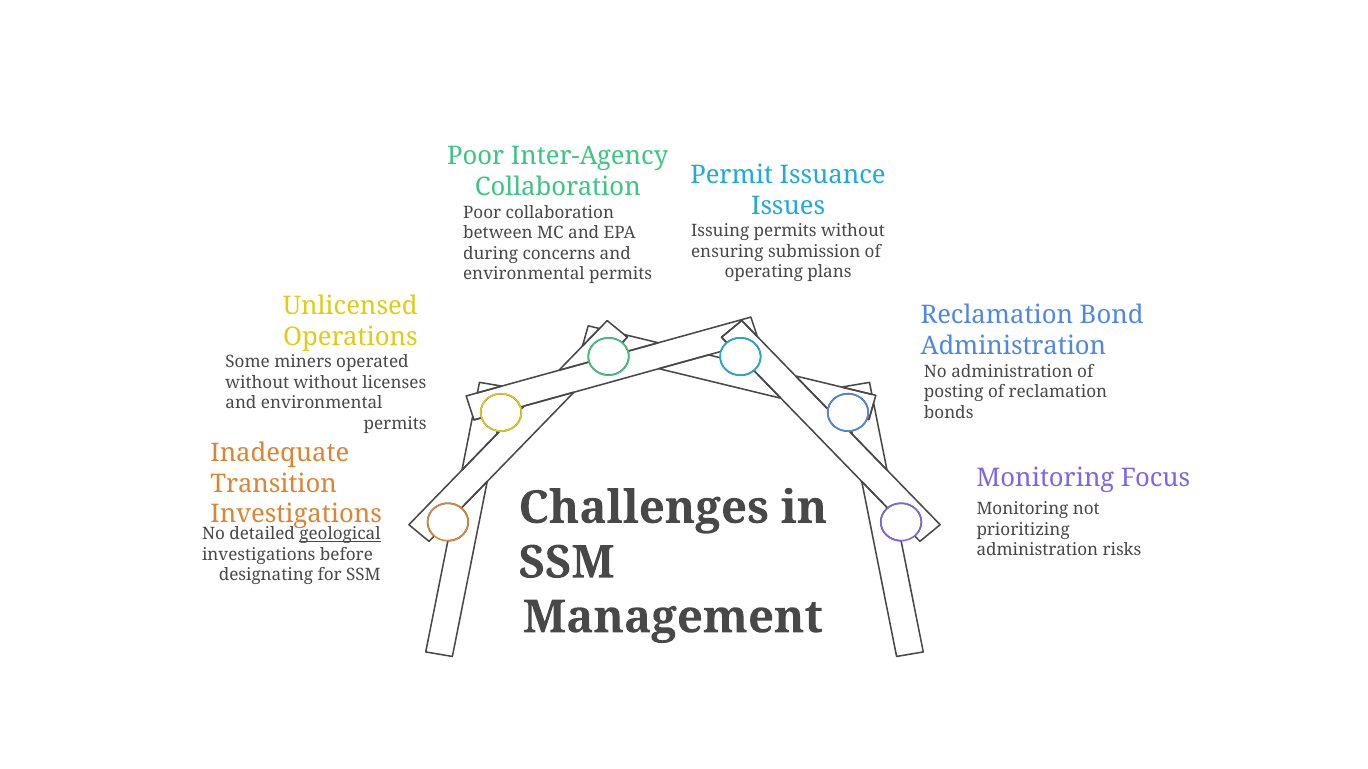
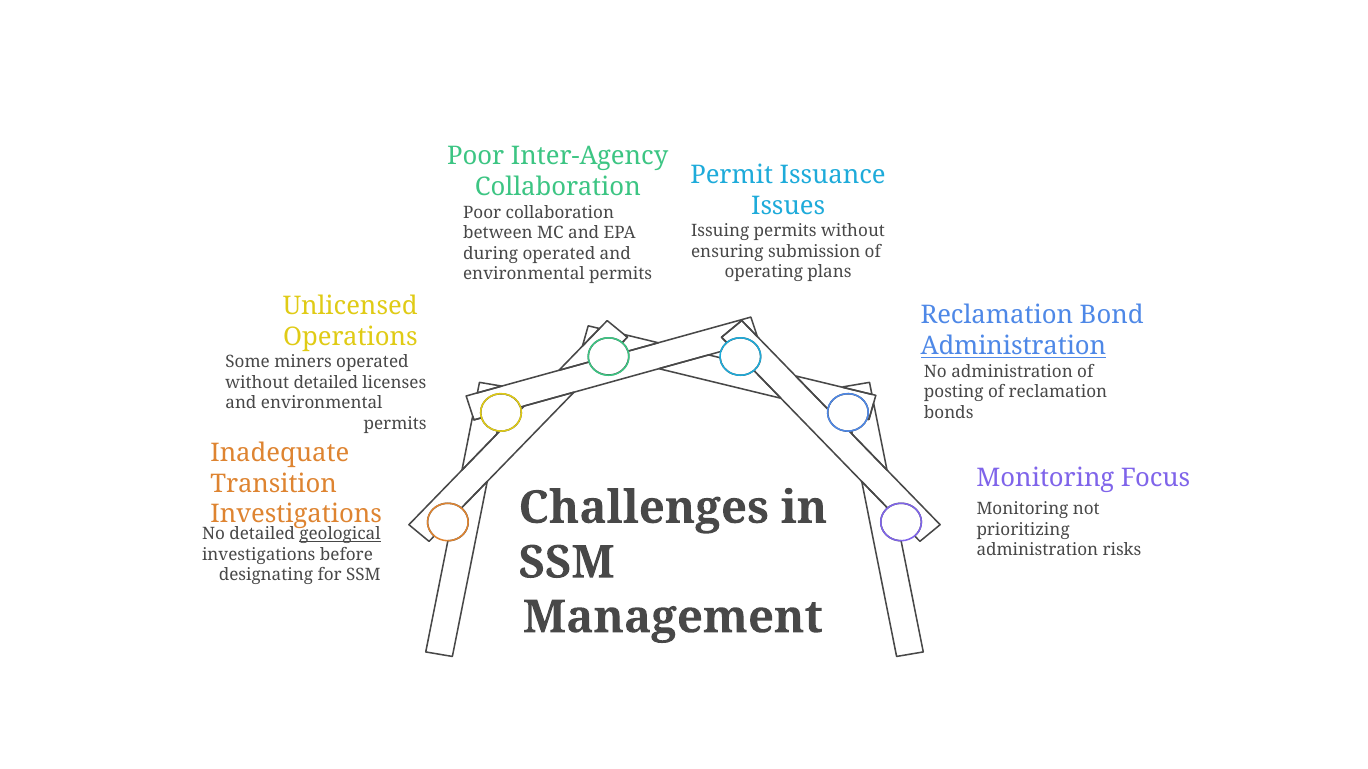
during concerns: concerns -> operated (559, 254)
Administration underline: none -> present (1013, 346)
without without: without -> detailed (326, 383)
